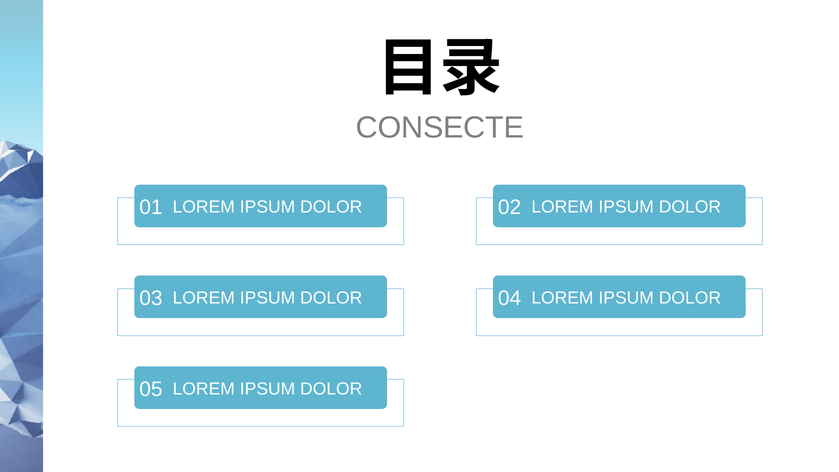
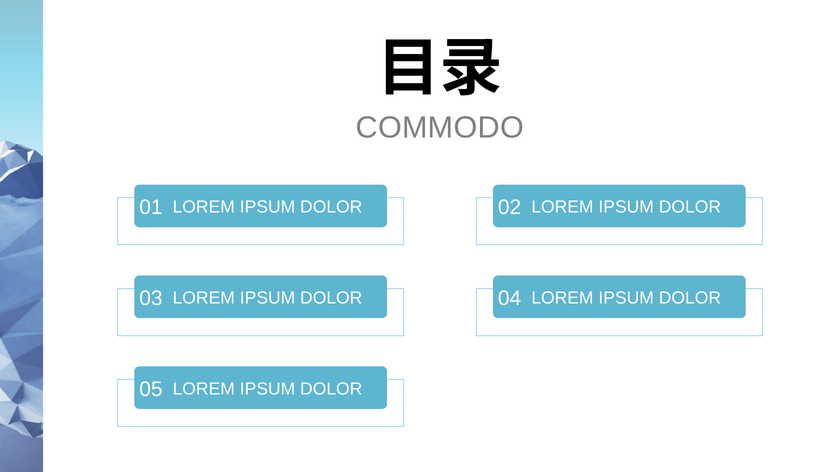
CONSECTE: CONSECTE -> COMMODO (440, 128)
